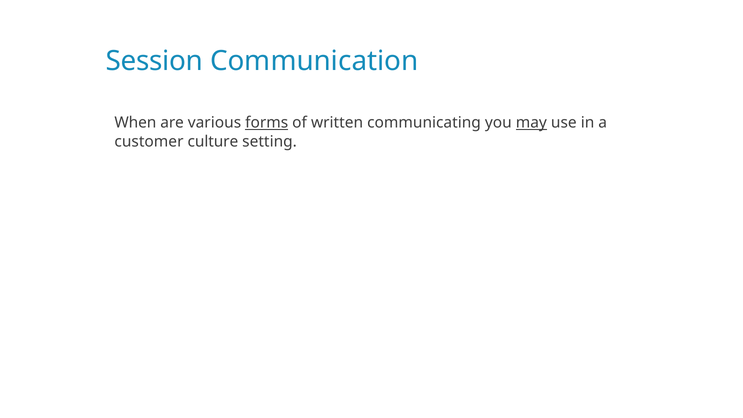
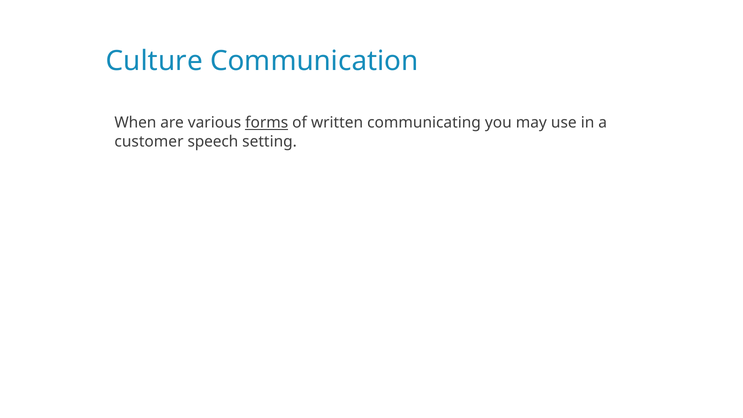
Session: Session -> Culture (154, 61)
may underline: present -> none (531, 123)
culture: culture -> speech (213, 141)
